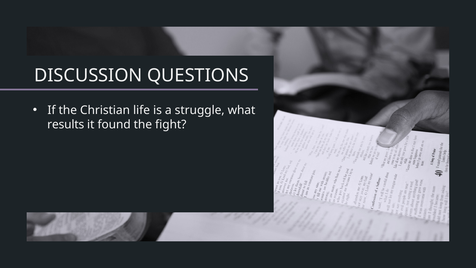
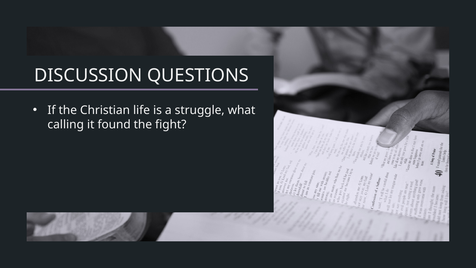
results: results -> calling (66, 124)
